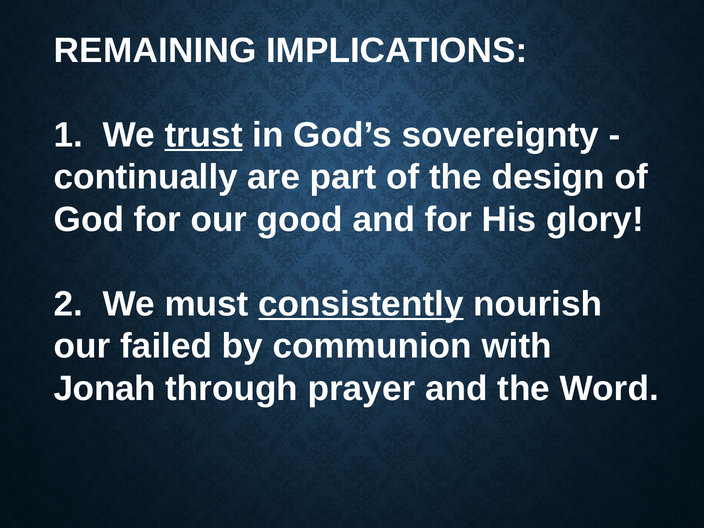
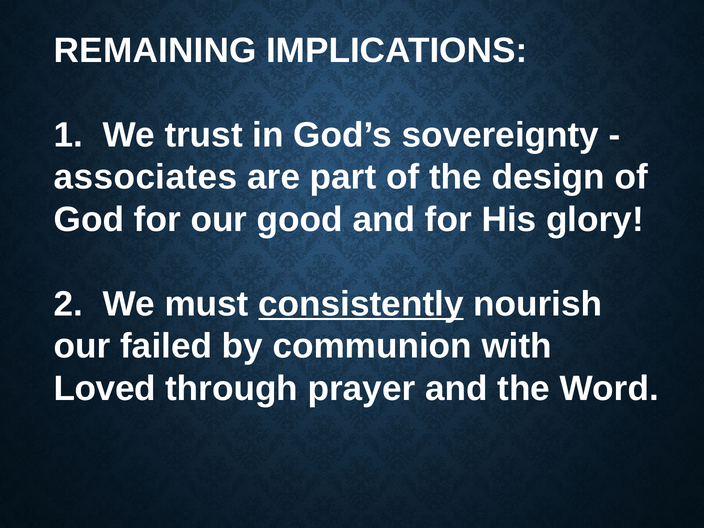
trust underline: present -> none (204, 135)
continually: continually -> associates (146, 177)
Jonah: Jonah -> Loved (105, 388)
